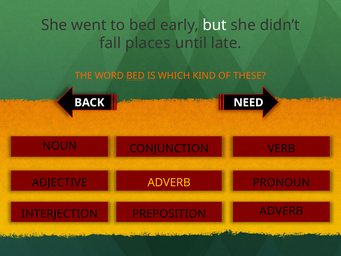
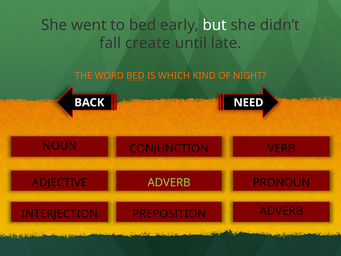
places: places -> create (148, 43)
THESE: THESE -> NIGHT (250, 76)
ADVERB colour: yellow -> light green (169, 182)
